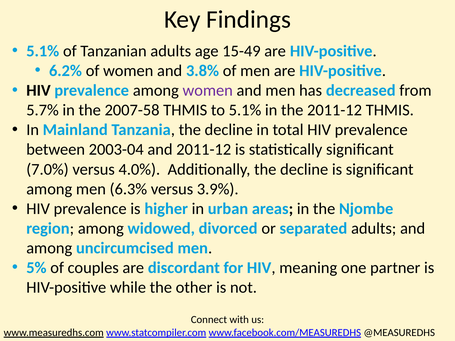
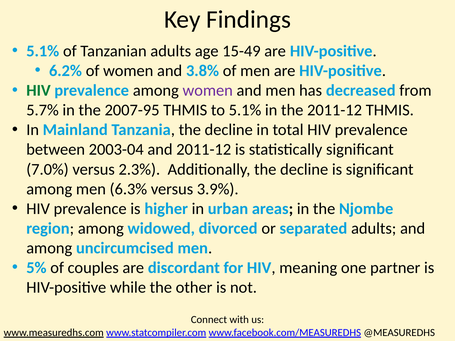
HIV colour: black -> green (38, 91)
2007-58: 2007-58 -> 2007-95 (132, 110)
4.0%: 4.0% -> 2.3% (139, 169)
